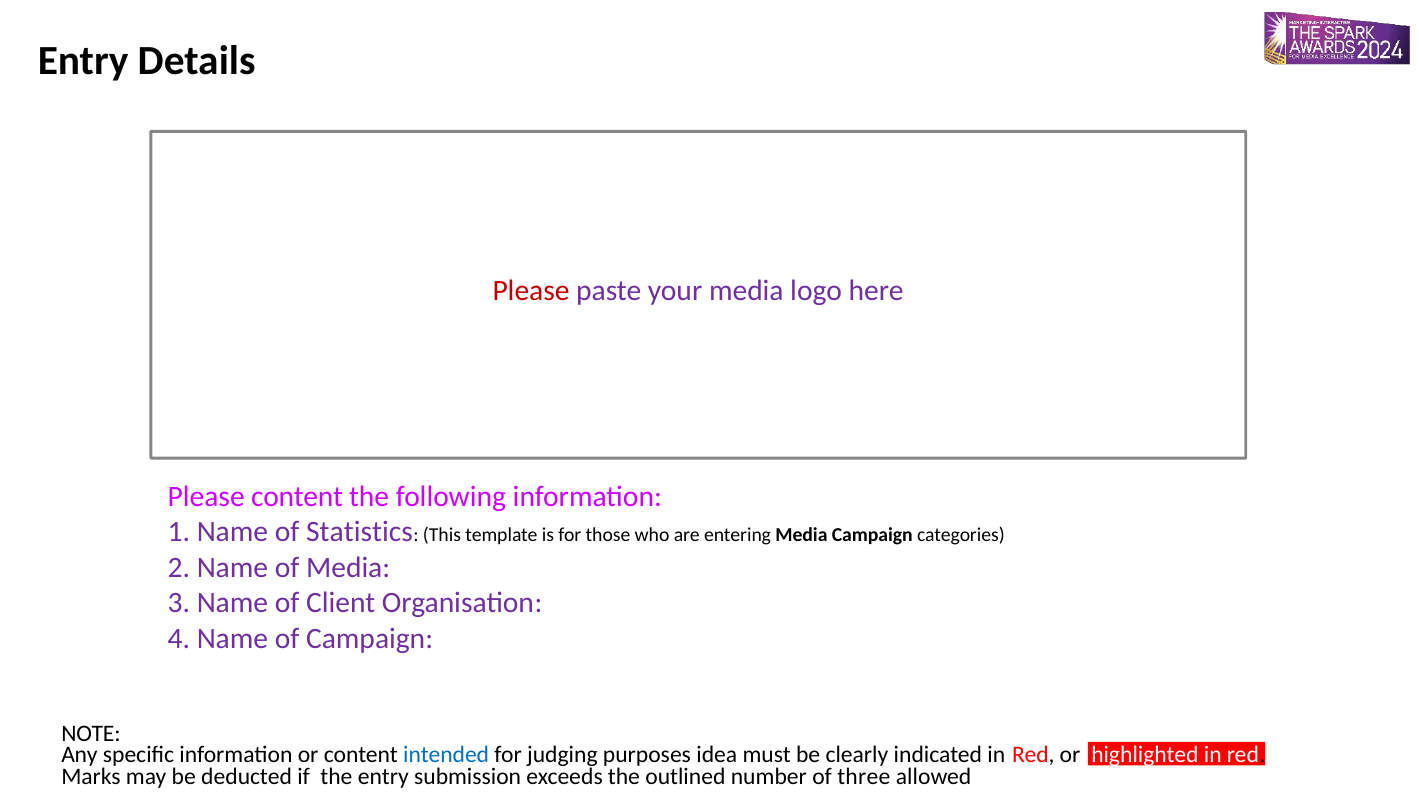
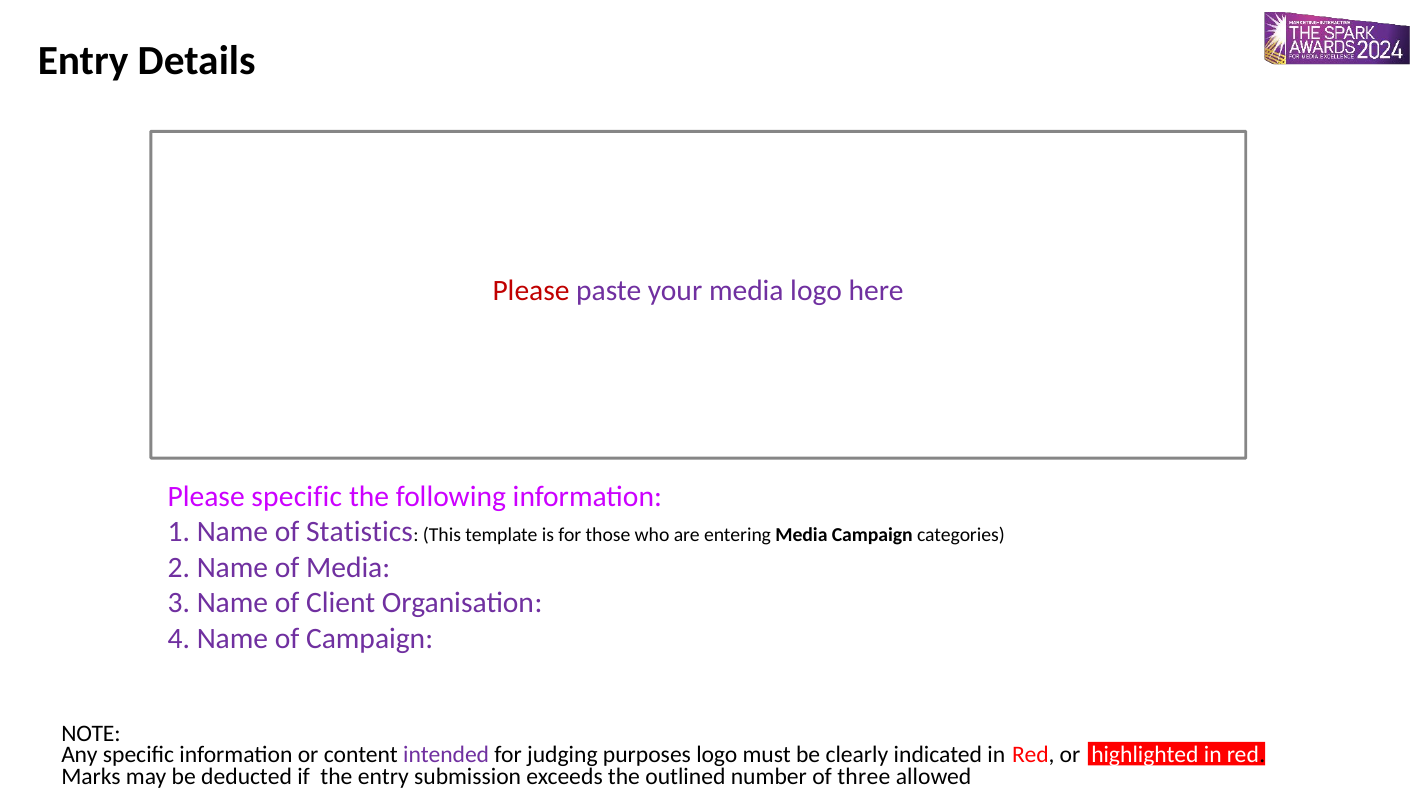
Please content: content -> specific (297, 497)
intended colour: blue -> purple (446, 755)
purposes idea: idea -> logo (717, 755)
